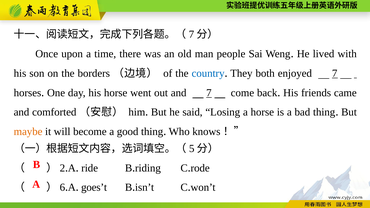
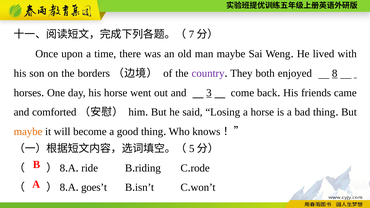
man people: people -> maybe (231, 54)
country colour: blue -> purple (208, 73)
enjoyed 7: 7 -> 8 (335, 73)
and 7: 7 -> 3 (209, 93)
2: 2 -> 8 (62, 168)
6: 6 -> 8 (62, 188)
